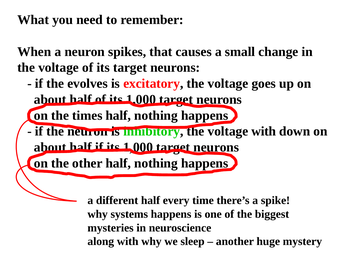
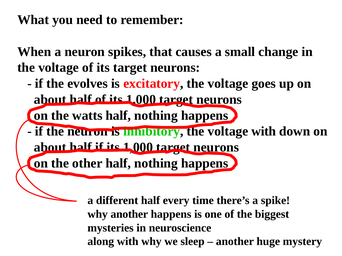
times: times -> watts (87, 116)
why systems: systems -> another (129, 215)
